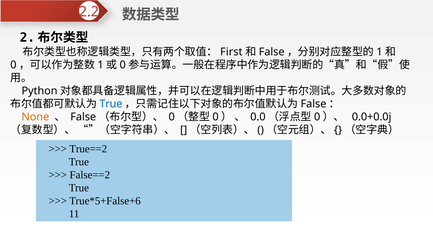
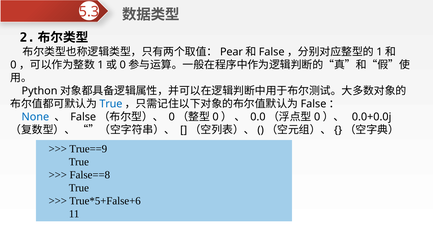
2.2: 2.2 -> 5.3 (89, 12)
First: First -> Pear (231, 52)
None colour: orange -> blue (35, 117)
True==2: True==2 -> True==9 (88, 149)
False==2: False==2 -> False==8 (90, 175)
